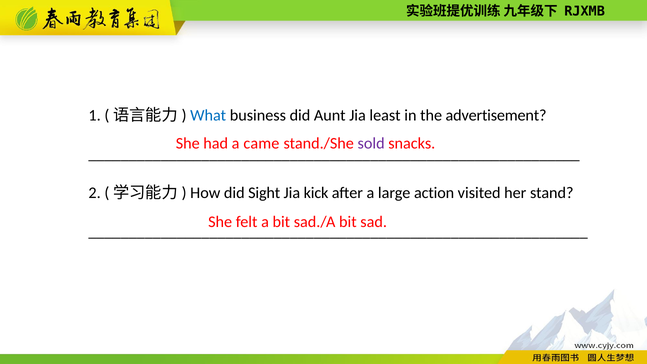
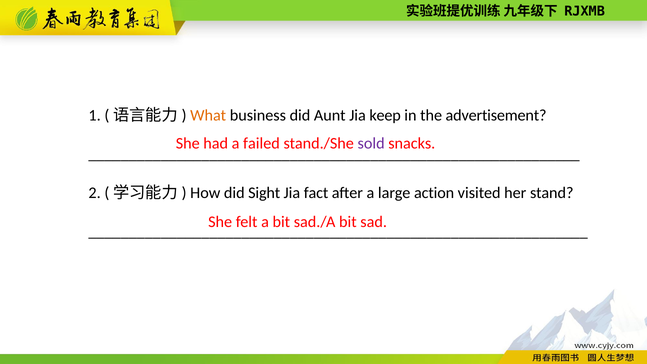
What colour: blue -> orange (208, 115)
least: least -> keep (385, 115)
came: came -> failed (261, 143)
kick: kick -> fact (316, 193)
